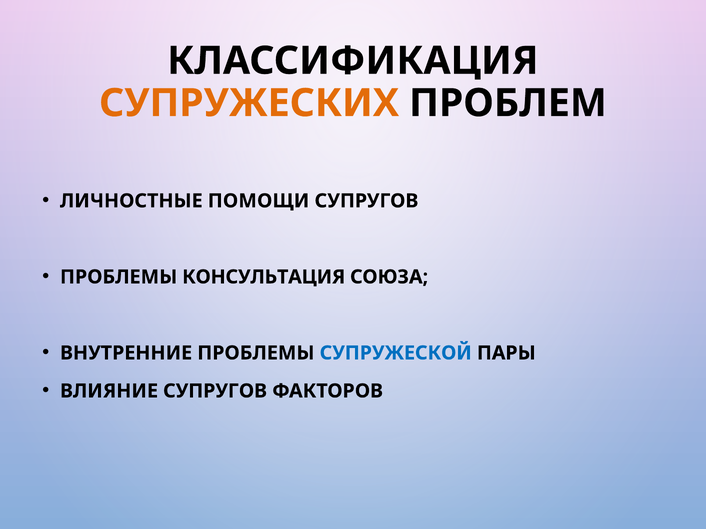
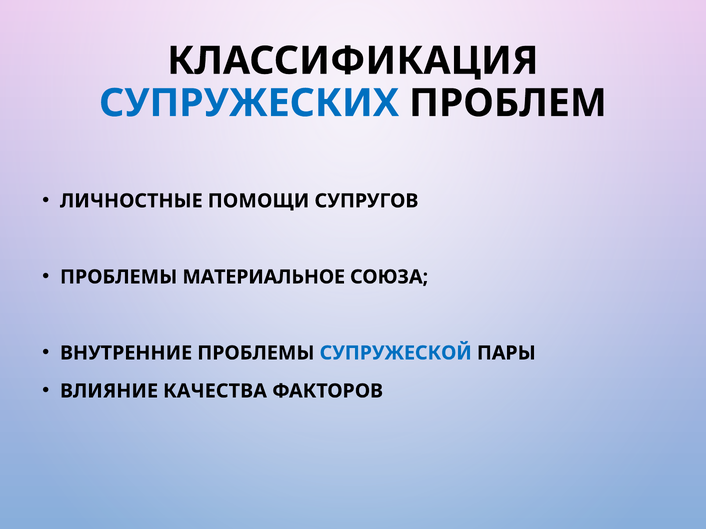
СУПРУЖЕСКИХ colour: orange -> blue (249, 103)
КОНСУЛЬТАЦИЯ: КОНСУЛЬТАЦИЯ -> МАТЕРИАЛЬНОЕ (264, 277)
ВЛИЯНИЕ СУПРУГОВ: СУПРУГОВ -> КАЧЕСТВА (215, 391)
